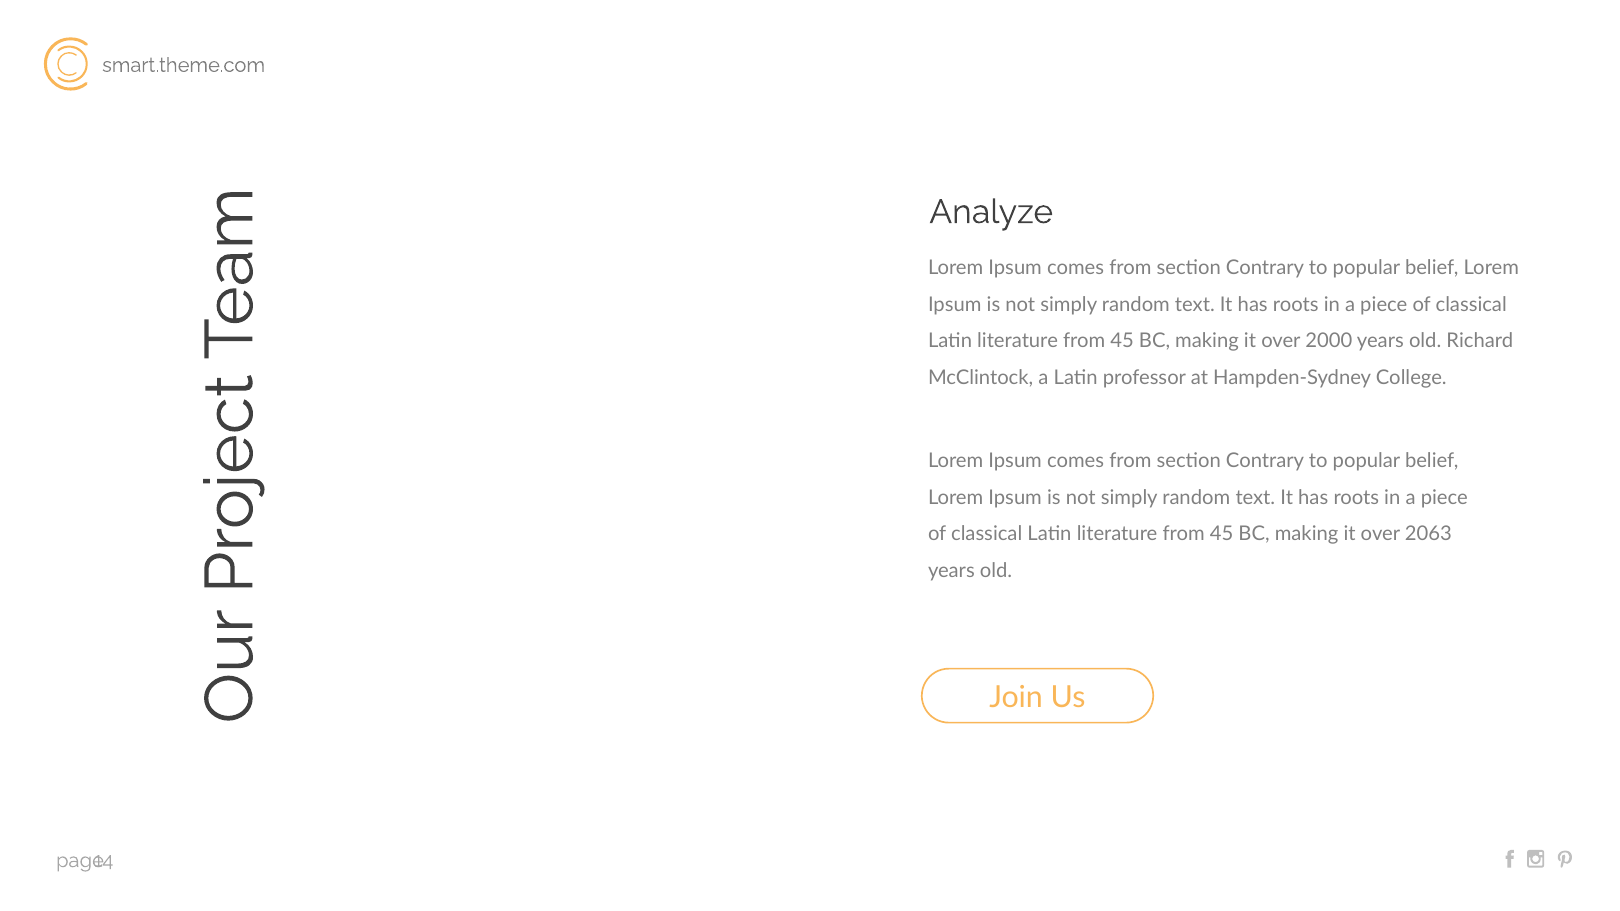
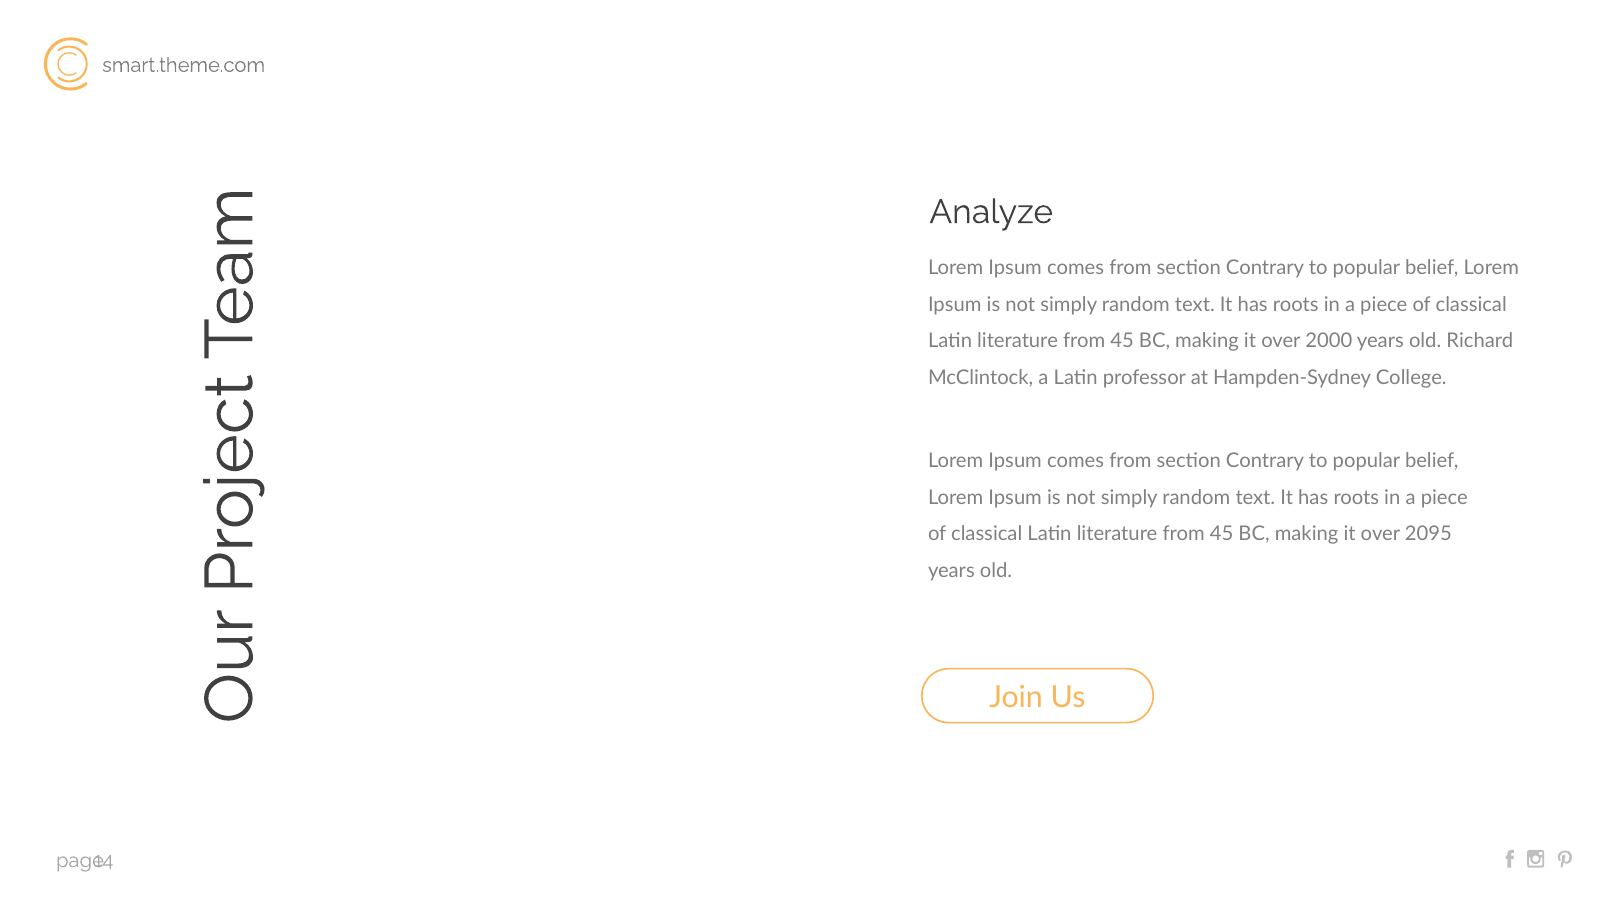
2063: 2063 -> 2095 (1428, 534)
